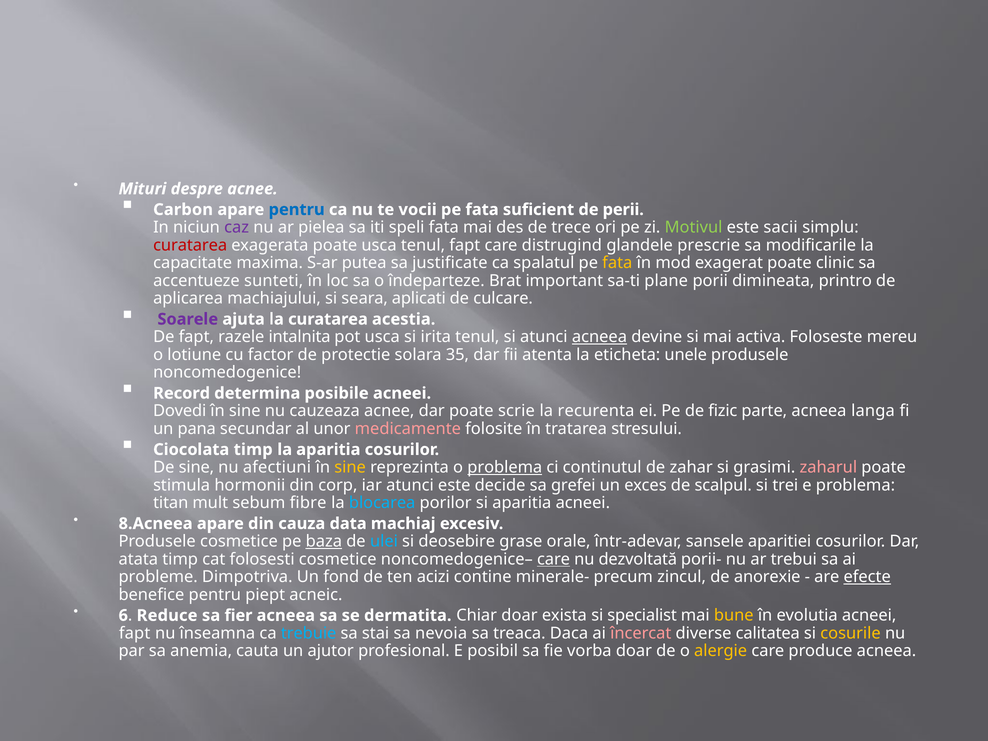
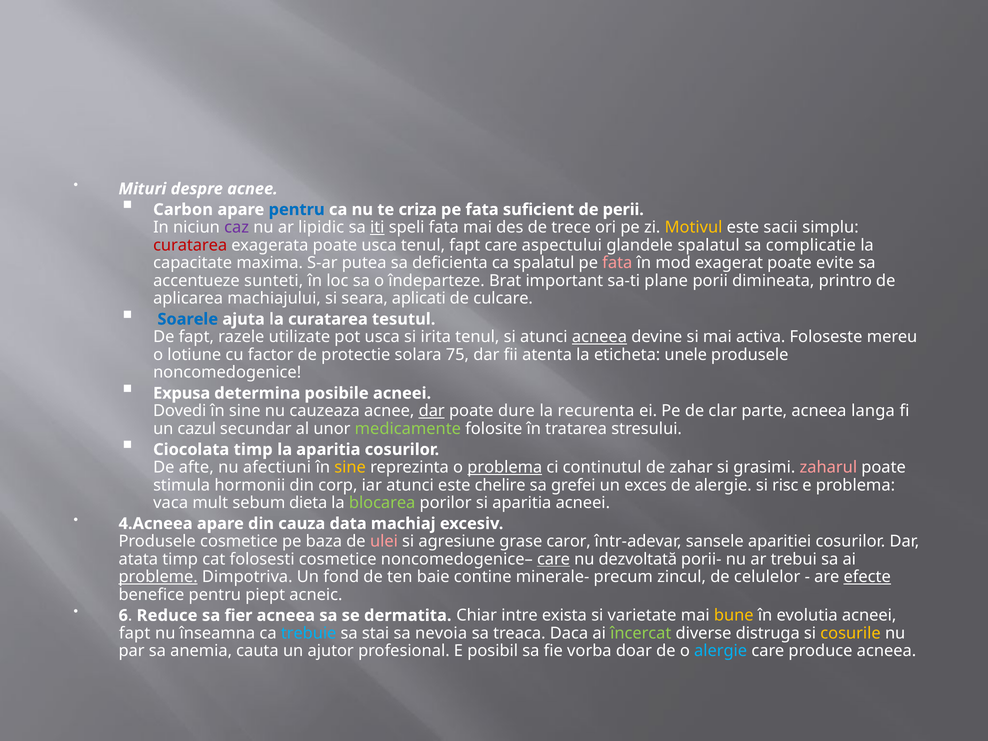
vocii: vocii -> criza (418, 210)
pielea: pielea -> lipidic (321, 227)
iti underline: none -> present (377, 227)
Motivul colour: light green -> yellow (694, 227)
distrugind: distrugind -> aspectului (562, 245)
glandele prescrie: prescrie -> spalatul (709, 245)
modificarile: modificarile -> complicatie (811, 245)
justificate: justificate -> deficienta (450, 263)
fata colour: yellow -> pink (617, 263)
clinic: clinic -> evite (835, 263)
Soarele colour: purple -> blue (188, 319)
acestia: acestia -> tesutul (404, 319)
intalnita: intalnita -> utilizate (299, 337)
35: 35 -> 75 (457, 355)
Record: Record -> Expusa (182, 393)
dar underline: none -> present (432, 411)
scrie: scrie -> dure (516, 411)
fizic: fizic -> clar (723, 411)
pana: pana -> cazul (197, 429)
medicamente colour: pink -> light green (408, 429)
De sine: sine -> afte (196, 467)
decide: decide -> chelire (500, 485)
de scalpul: scalpul -> alergie (723, 485)
trei: trei -> risc (785, 485)
titan: titan -> vaca (171, 503)
fibre: fibre -> dieta (308, 503)
blocarea colour: light blue -> light green (382, 503)
8.Acneea: 8.Acneea -> 4.Acneea (156, 524)
baza underline: present -> none (324, 541)
ulei colour: light blue -> pink (384, 541)
deosebire: deosebire -> agresiune (457, 541)
orale: orale -> caror (569, 541)
probleme underline: none -> present (158, 577)
acizi: acizi -> baie (433, 577)
anorexie: anorexie -> celulelor (767, 577)
Chiar doar: doar -> intre (520, 615)
specialist: specialist -> varietate (642, 615)
încercat colour: pink -> light green (641, 633)
calitatea: calitatea -> distruga (768, 633)
alergie colour: yellow -> light blue (721, 651)
